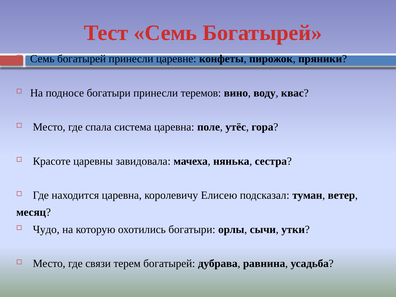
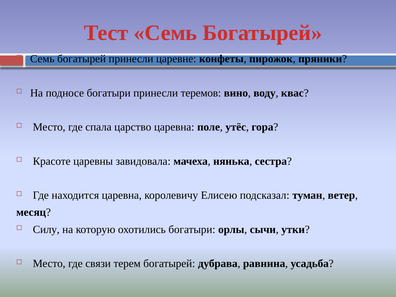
система: система -> царство (133, 127)
Чудо: Чудо -> Силу (46, 229)
